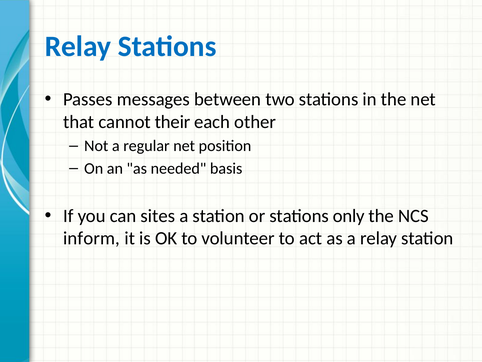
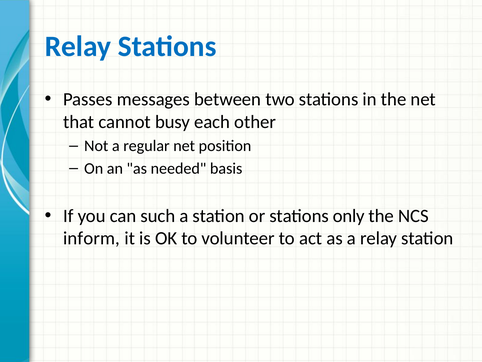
their: their -> busy (173, 122)
sites: sites -> such (158, 216)
